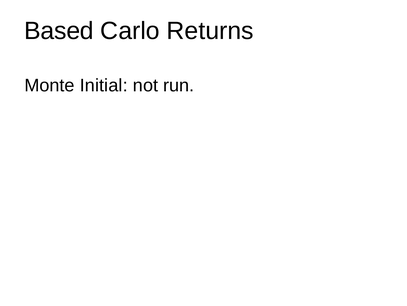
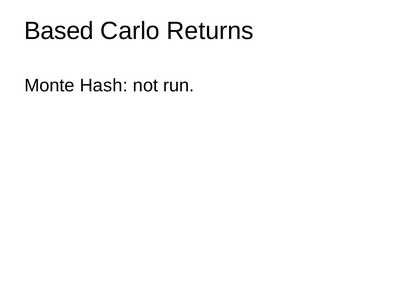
Initial: Initial -> Hash (104, 85)
